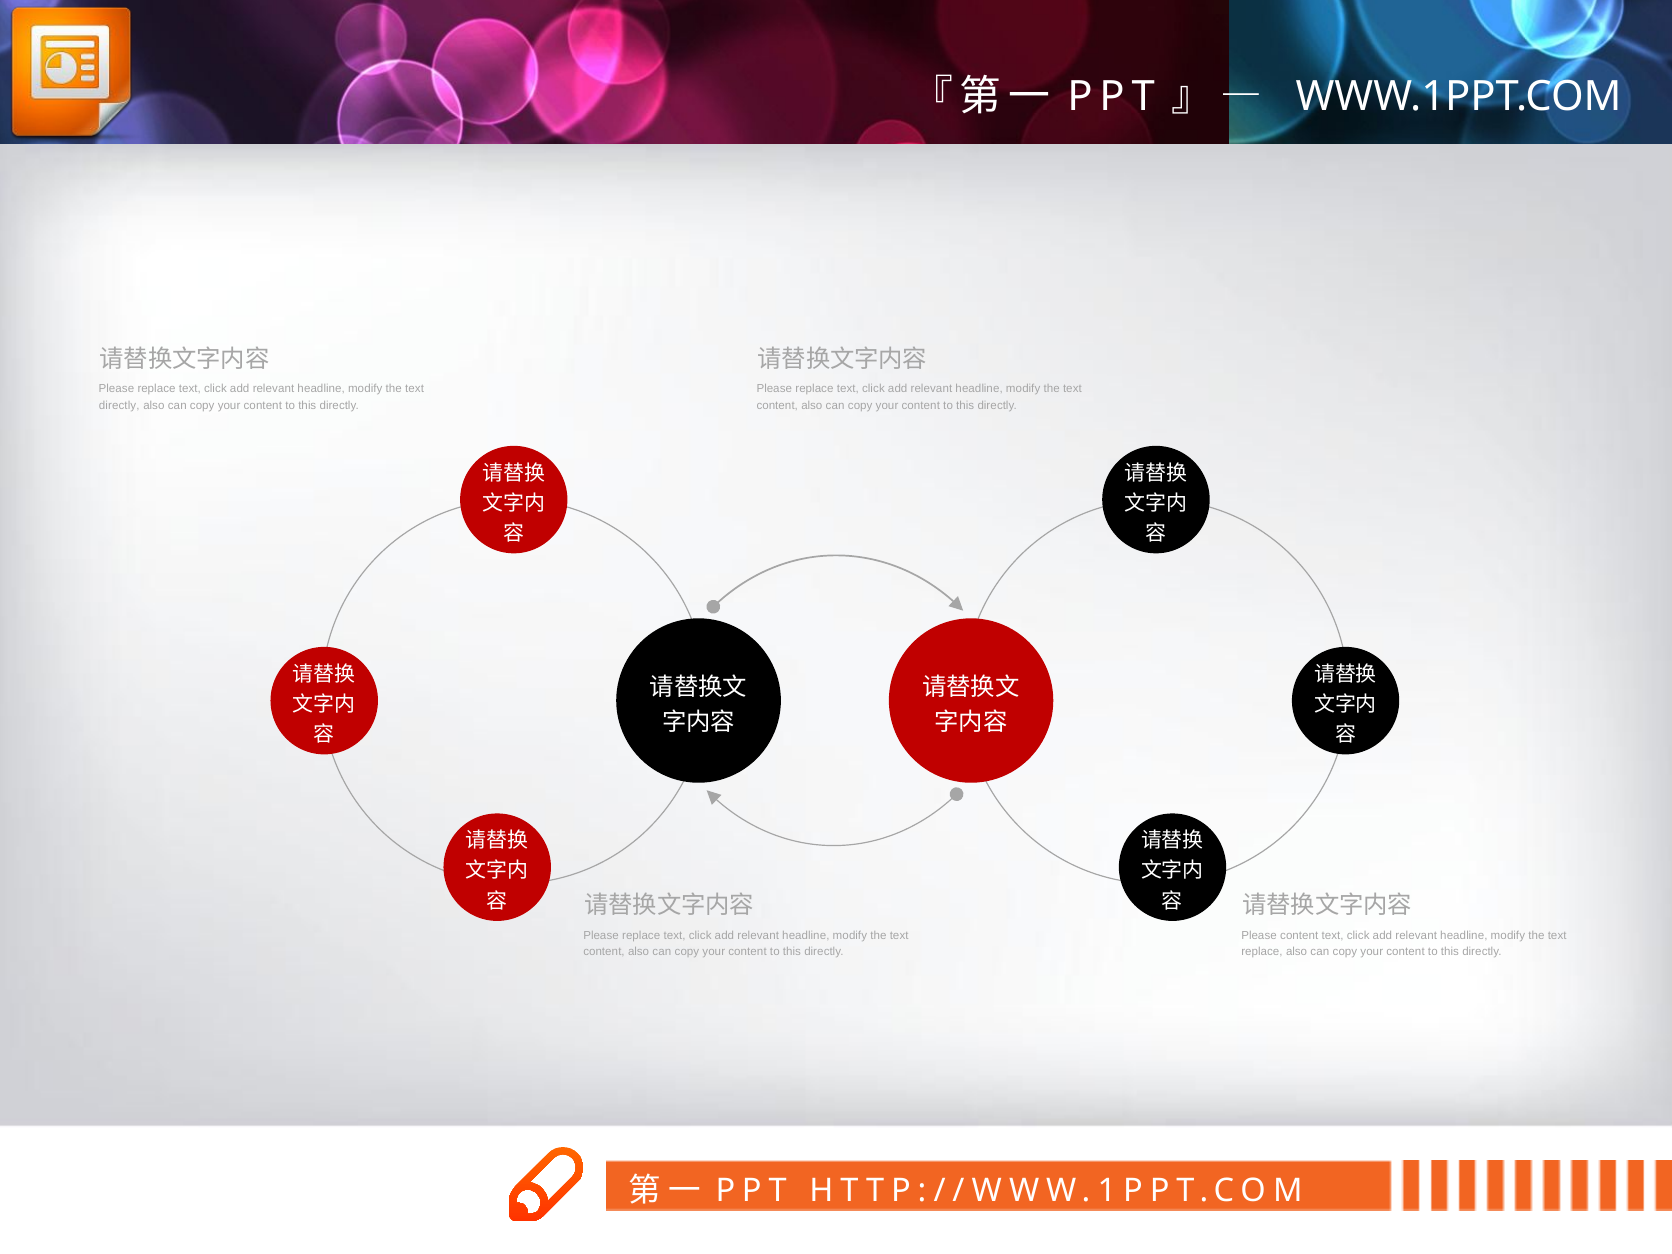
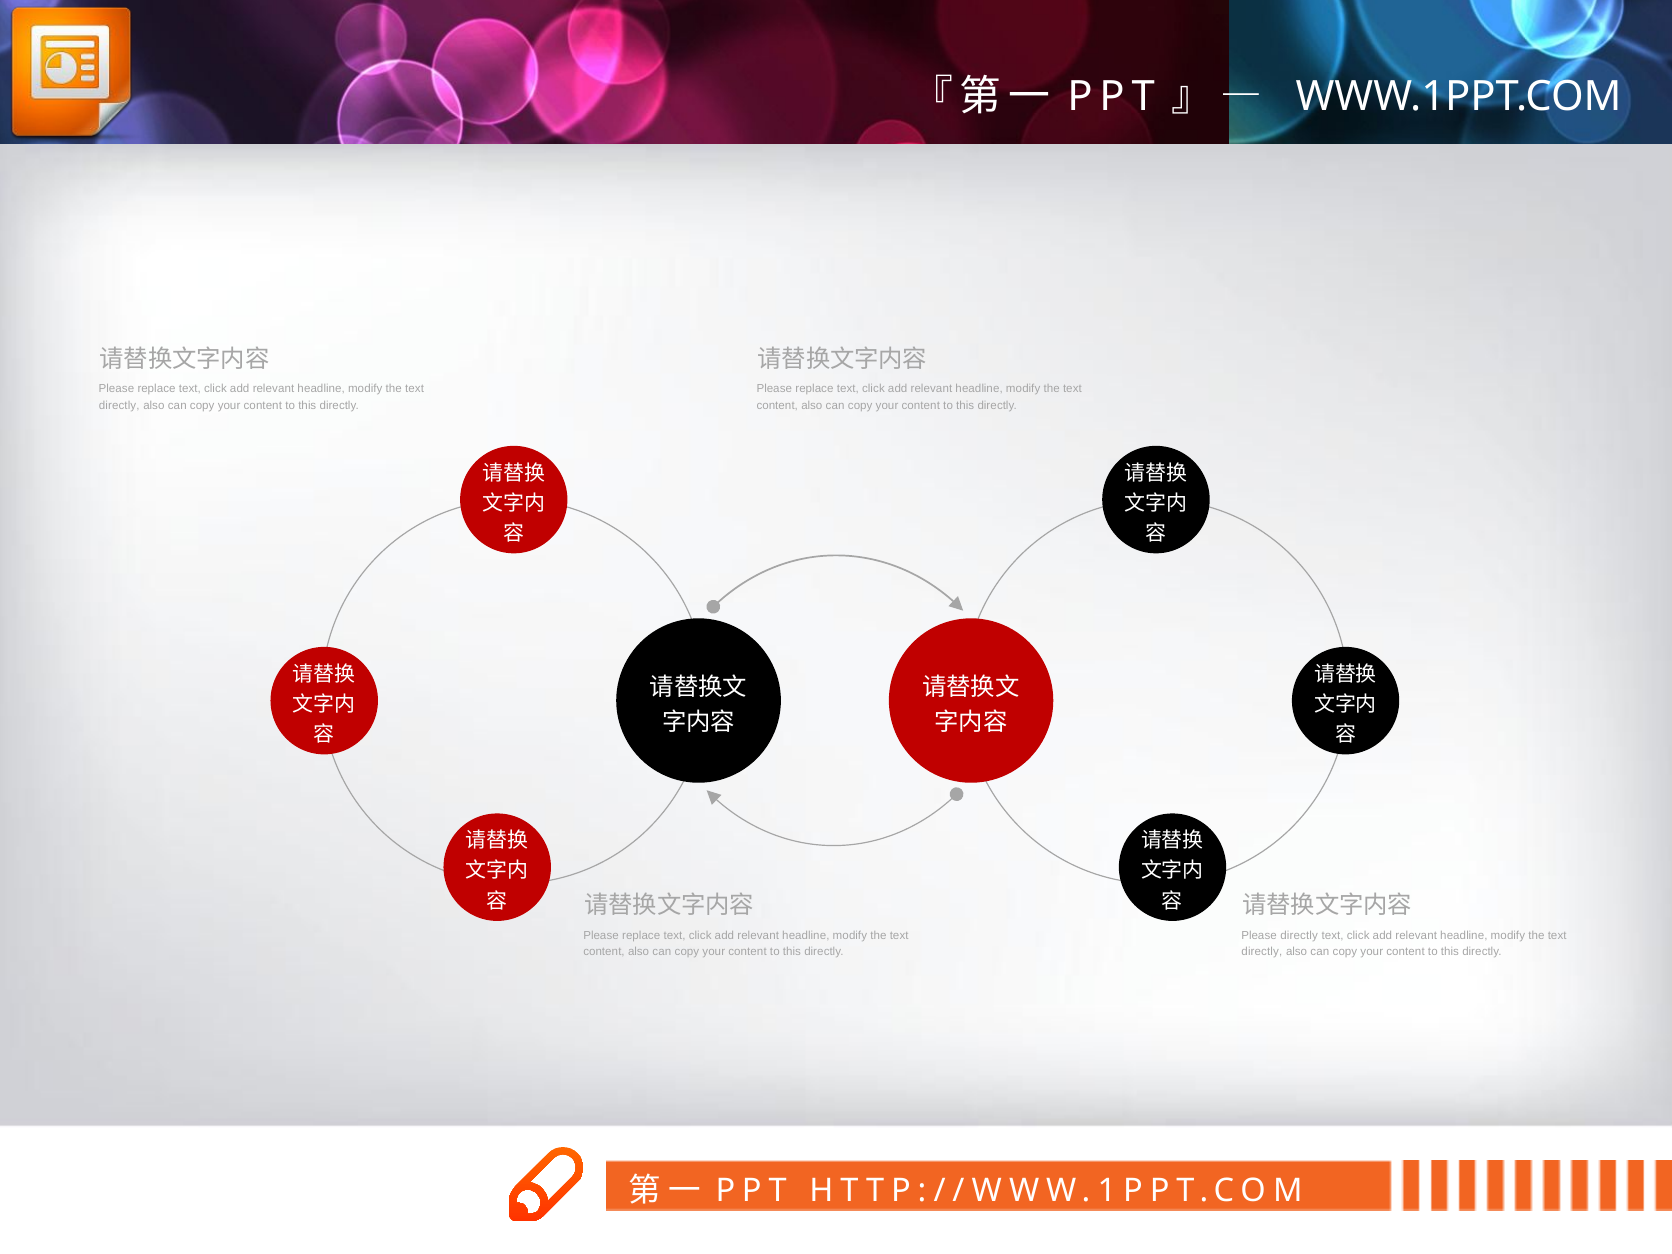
Please content: content -> directly (1299, 935)
replace: replace -> directly (1262, 952)
